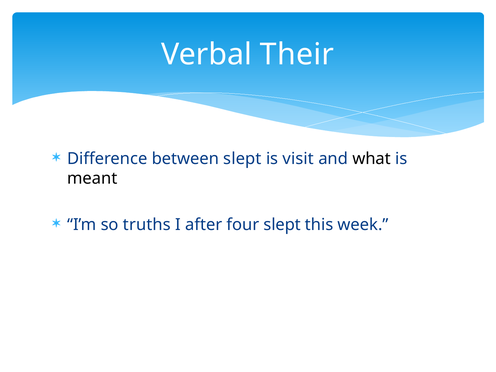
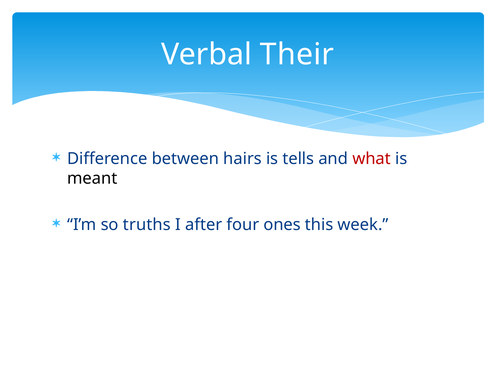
between slept: slept -> hairs (243, 159)
visit: visit -> tells (298, 159)
what colour: black -> red (372, 159)
four slept: slept -> ones (282, 225)
